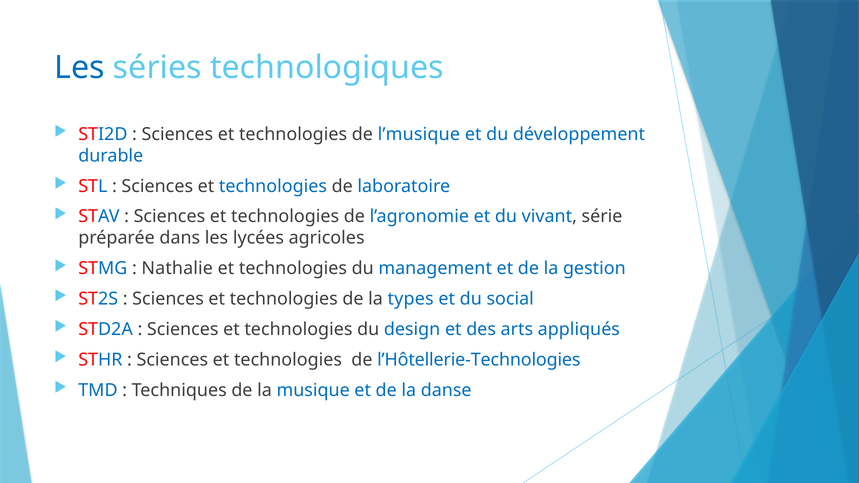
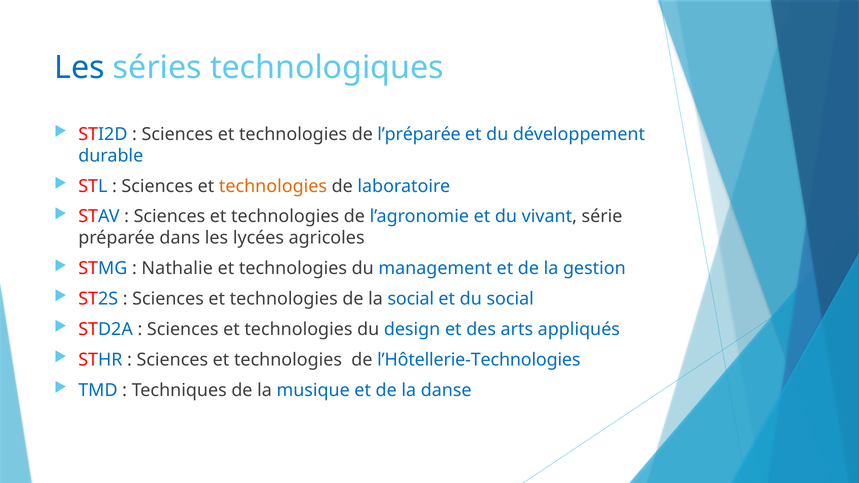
l’musique: l’musique -> l’préparée (419, 134)
technologies colour: blue -> orange (273, 186)
la types: types -> social (411, 299)
